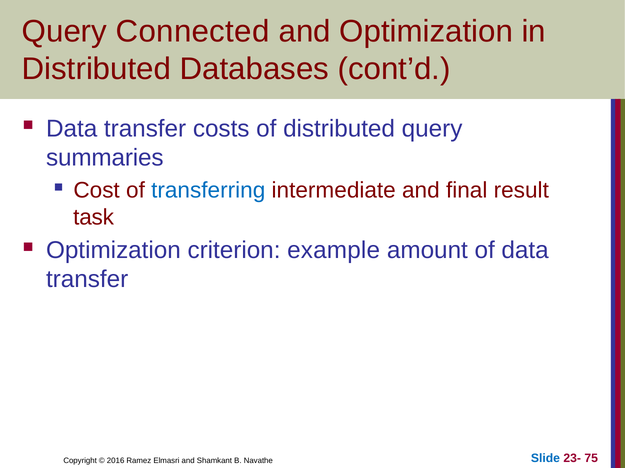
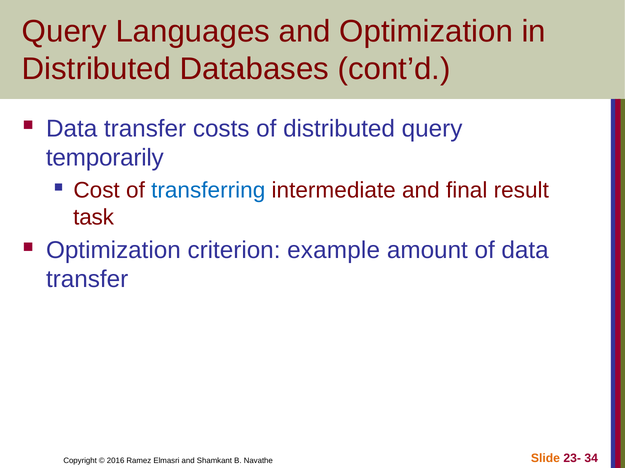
Connected: Connected -> Languages (193, 31)
summaries: summaries -> temporarily (105, 158)
Slide colour: blue -> orange (545, 459)
75: 75 -> 34 (591, 459)
